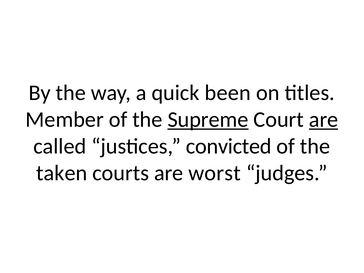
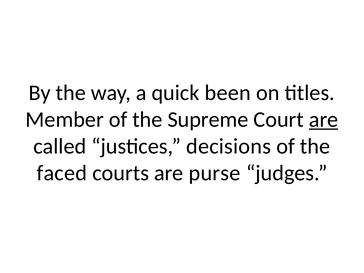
Supreme underline: present -> none (208, 120)
convicted: convicted -> decisions (229, 146)
taken: taken -> faced (62, 173)
worst: worst -> purse (215, 173)
